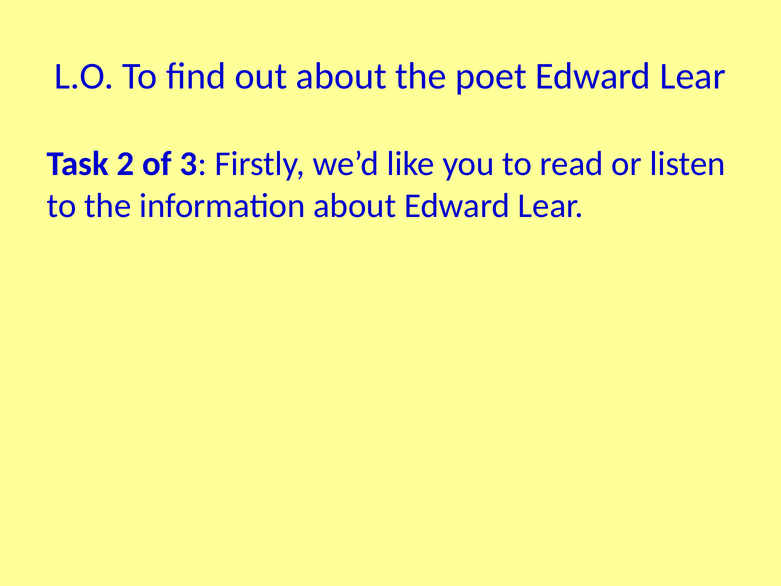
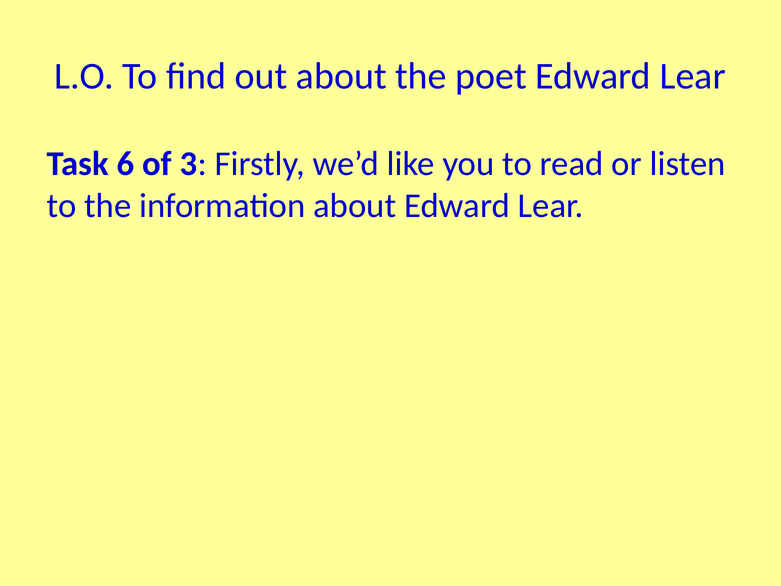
2: 2 -> 6 (126, 164)
